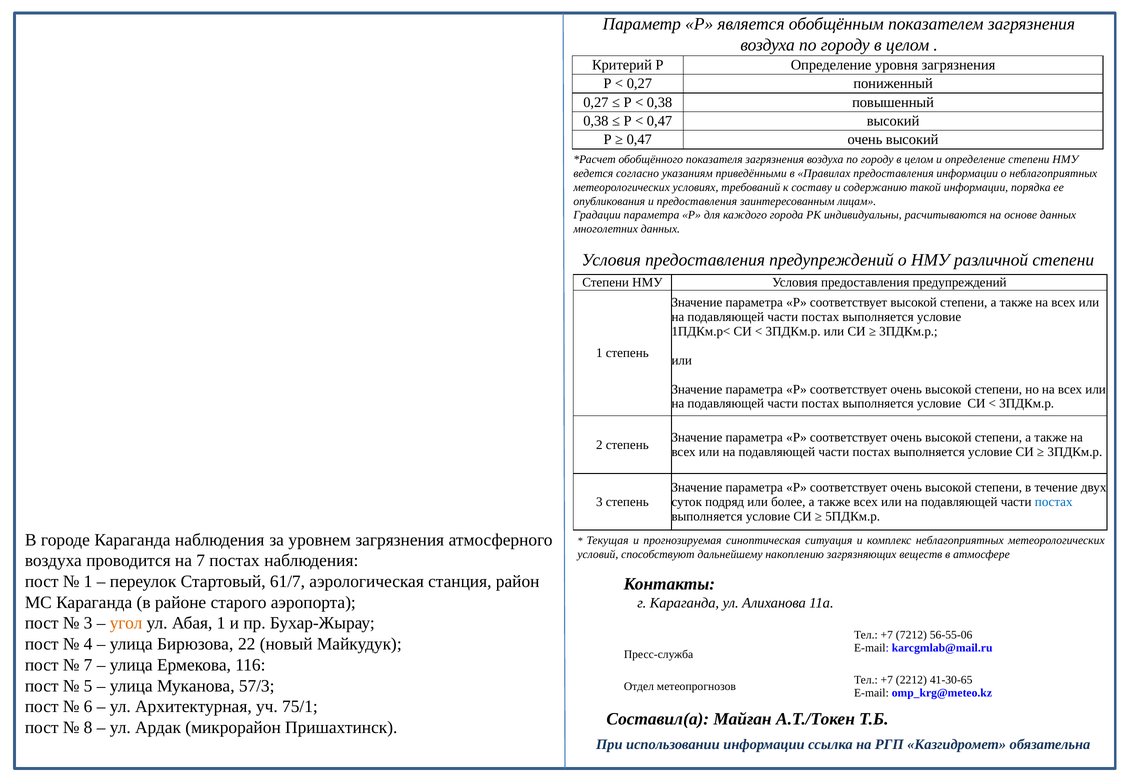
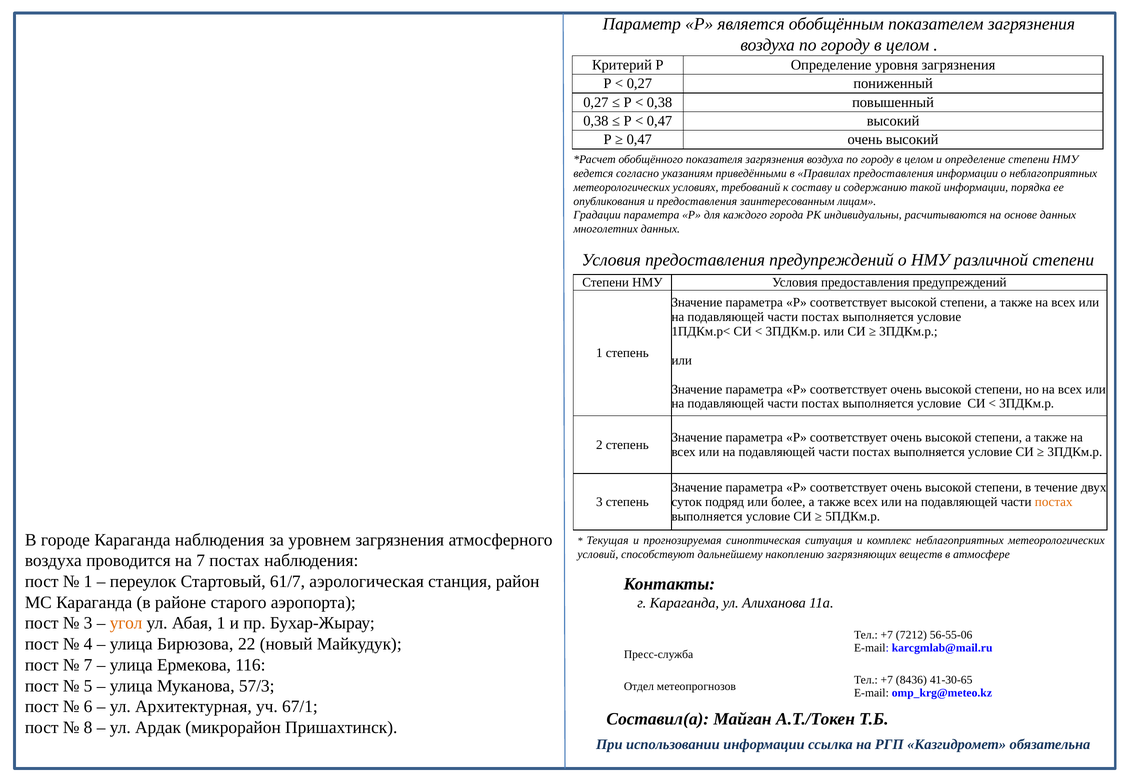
постах colour: blue -> orange (1054, 502)
2212: 2212 -> 8436 (911, 680)
75/1: 75/1 -> 67/1 (300, 707)
